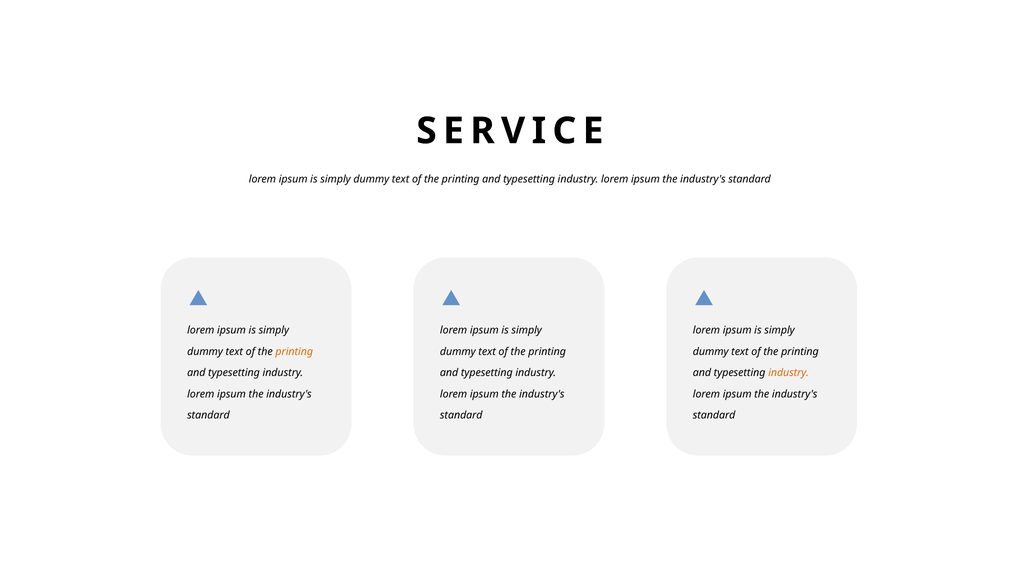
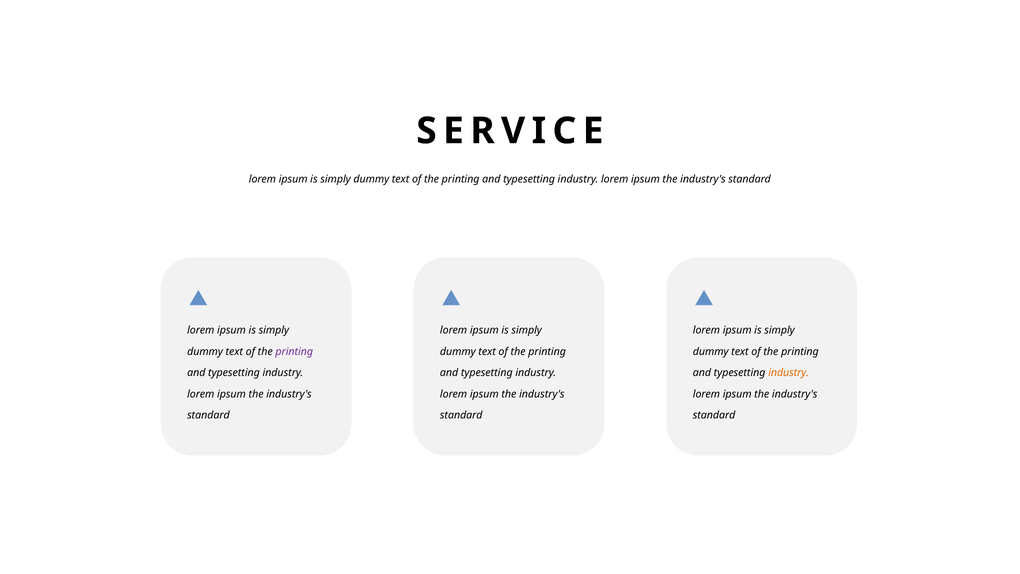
printing colour: orange -> purple (294, 351)
